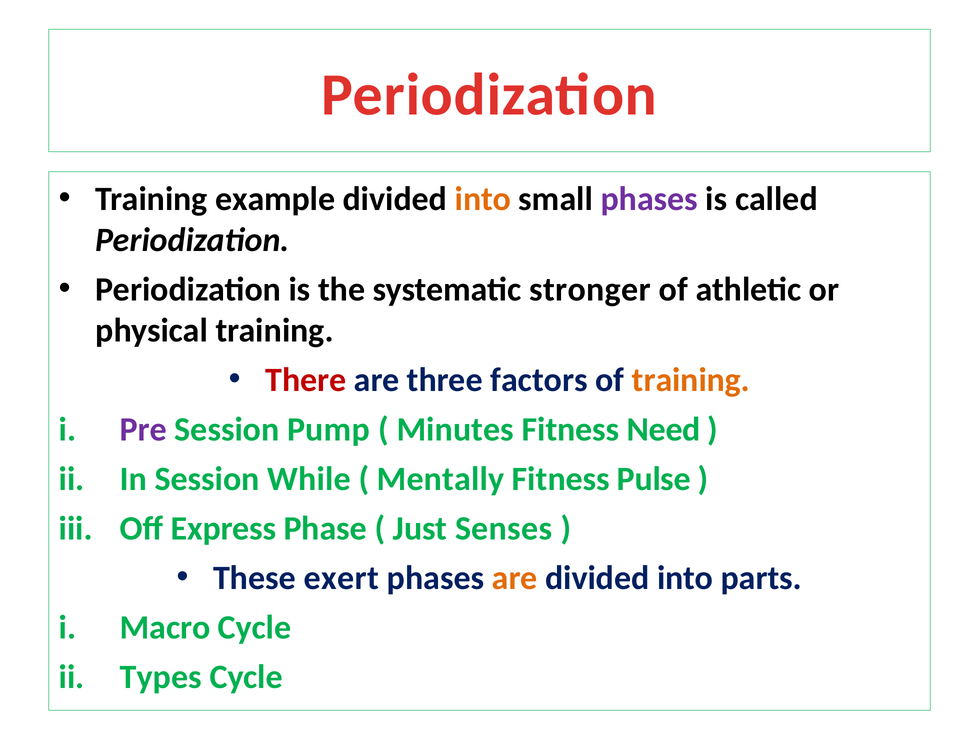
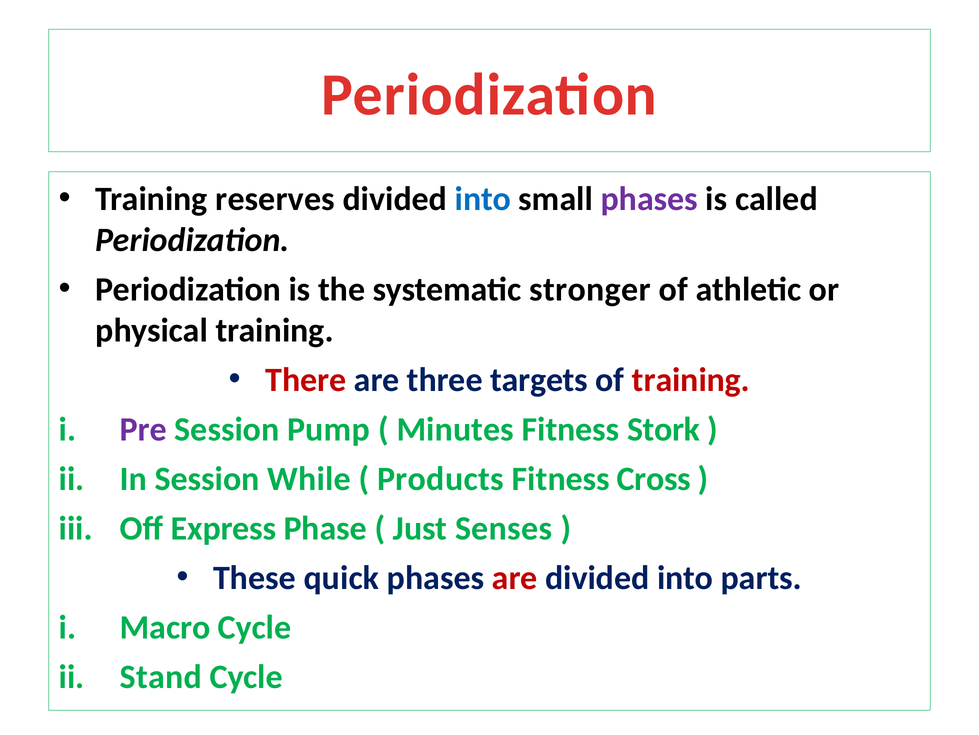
example: example -> reserves (275, 199)
into colour: orange -> blue (483, 199)
factors: factors -> targets (539, 380)
training colour: orange -> red (691, 380)
Need: Need -> Stork (664, 429)
Mentally: Mentally -> Products (440, 479)
Pulse: Pulse -> Cross (654, 479)
exert: exert -> quick (341, 577)
are colour: orange -> red (515, 577)
Types: Types -> Stand (161, 676)
